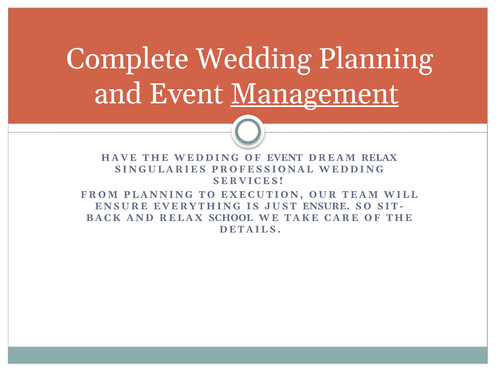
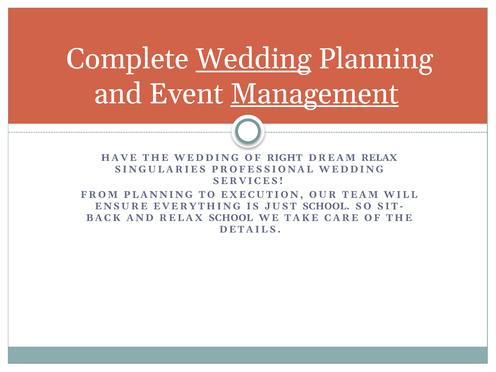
Wedding underline: none -> present (254, 59)
OF EVENT: EVENT -> RIGHT (285, 158)
JUST ENSURE: ENSURE -> SCHOOL (326, 206)
